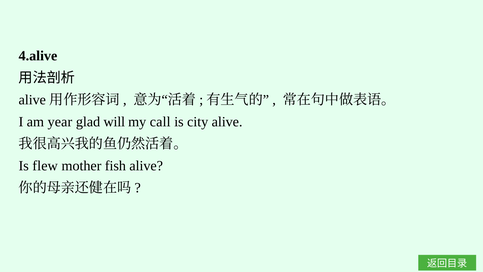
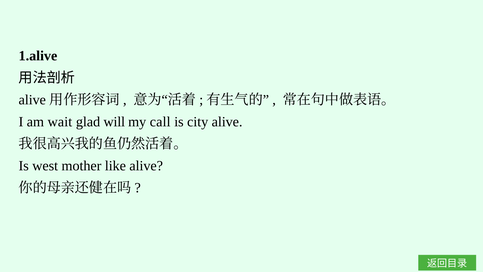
4.alive: 4.alive -> 1.alive (38, 56)
year: year -> wait (60, 122)
flew: flew -> west (45, 166)
fish: fish -> like (115, 166)
